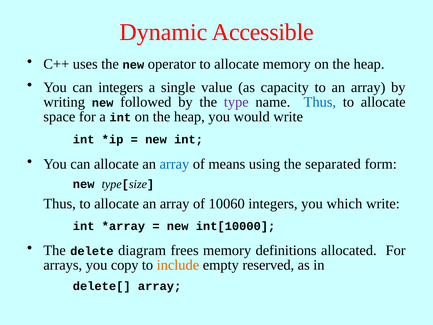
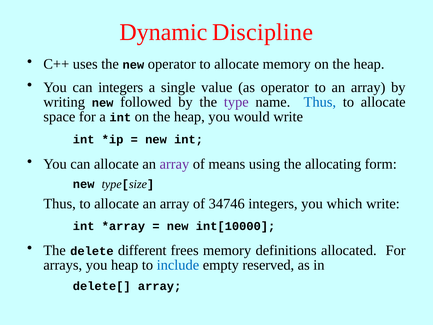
Accessible: Accessible -> Discipline (263, 32)
as capacity: capacity -> operator (285, 87)
array colour: blue -> purple (174, 164)
separated: separated -> allocating (333, 164)
10060: 10060 -> 34746 (227, 204)
diagram: diagram -> different (142, 250)
you copy: copy -> heap (125, 265)
include colour: orange -> blue (178, 265)
